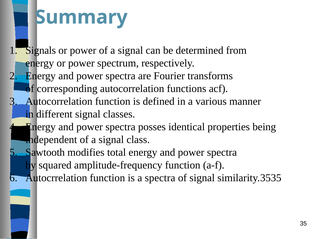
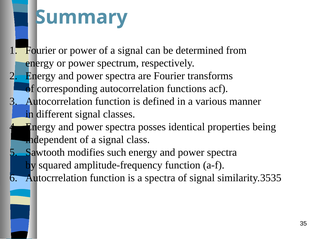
Signals: Signals -> Fourier (41, 50)
total: total -> such (117, 152)
